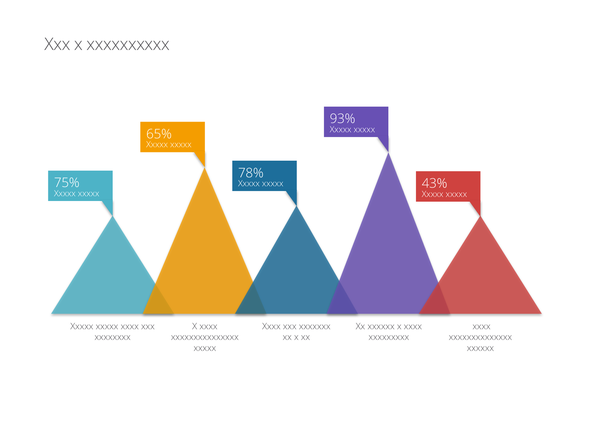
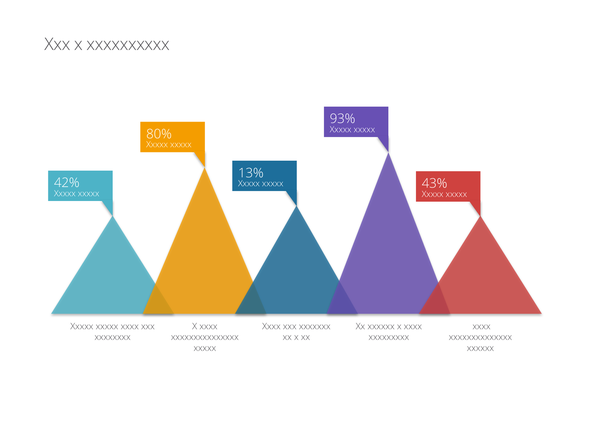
65%: 65% -> 80% (159, 134)
78%: 78% -> 13% (251, 173)
75%: 75% -> 42% (67, 183)
